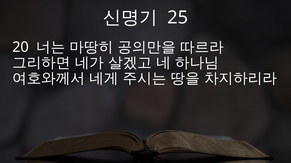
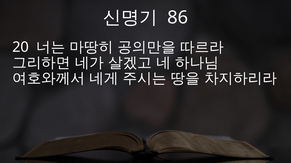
25: 25 -> 86 (178, 18)
